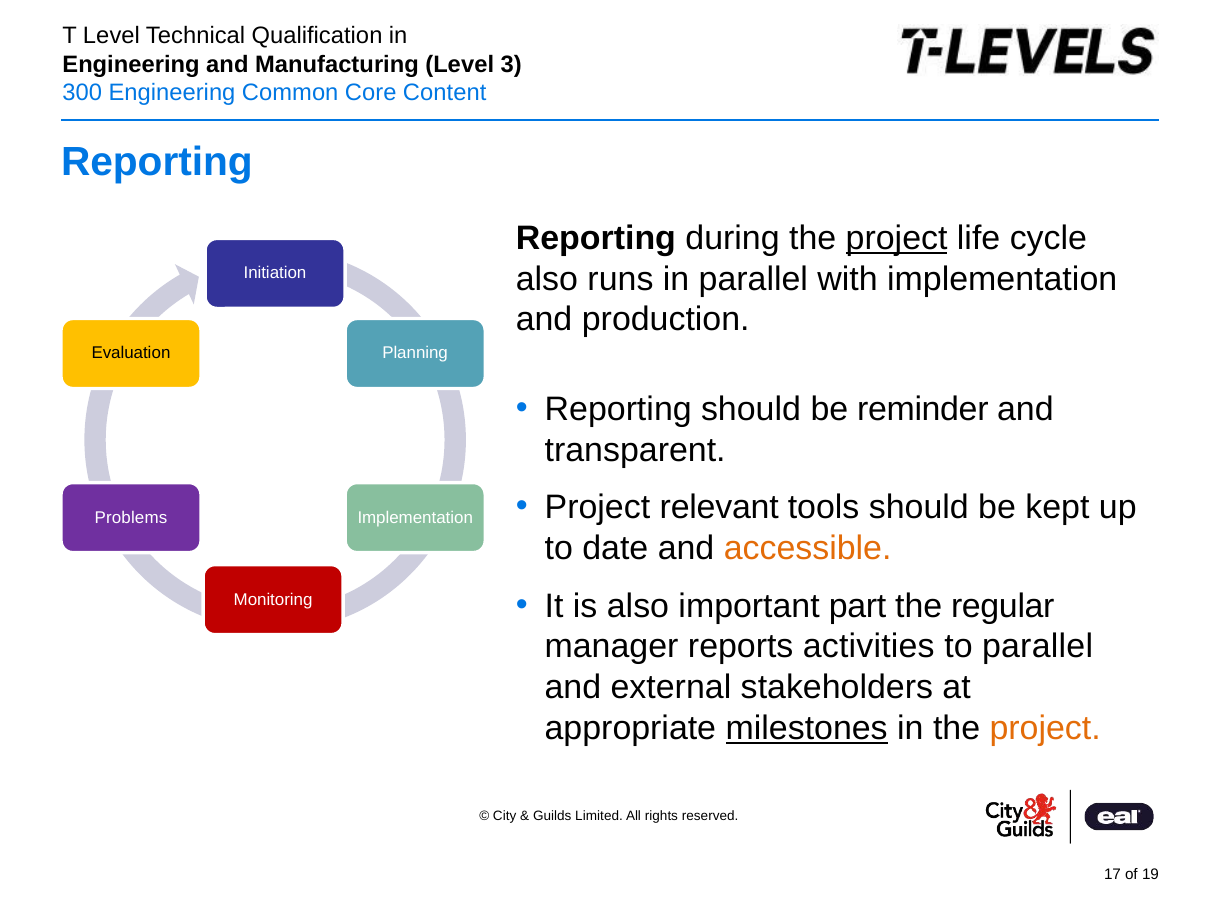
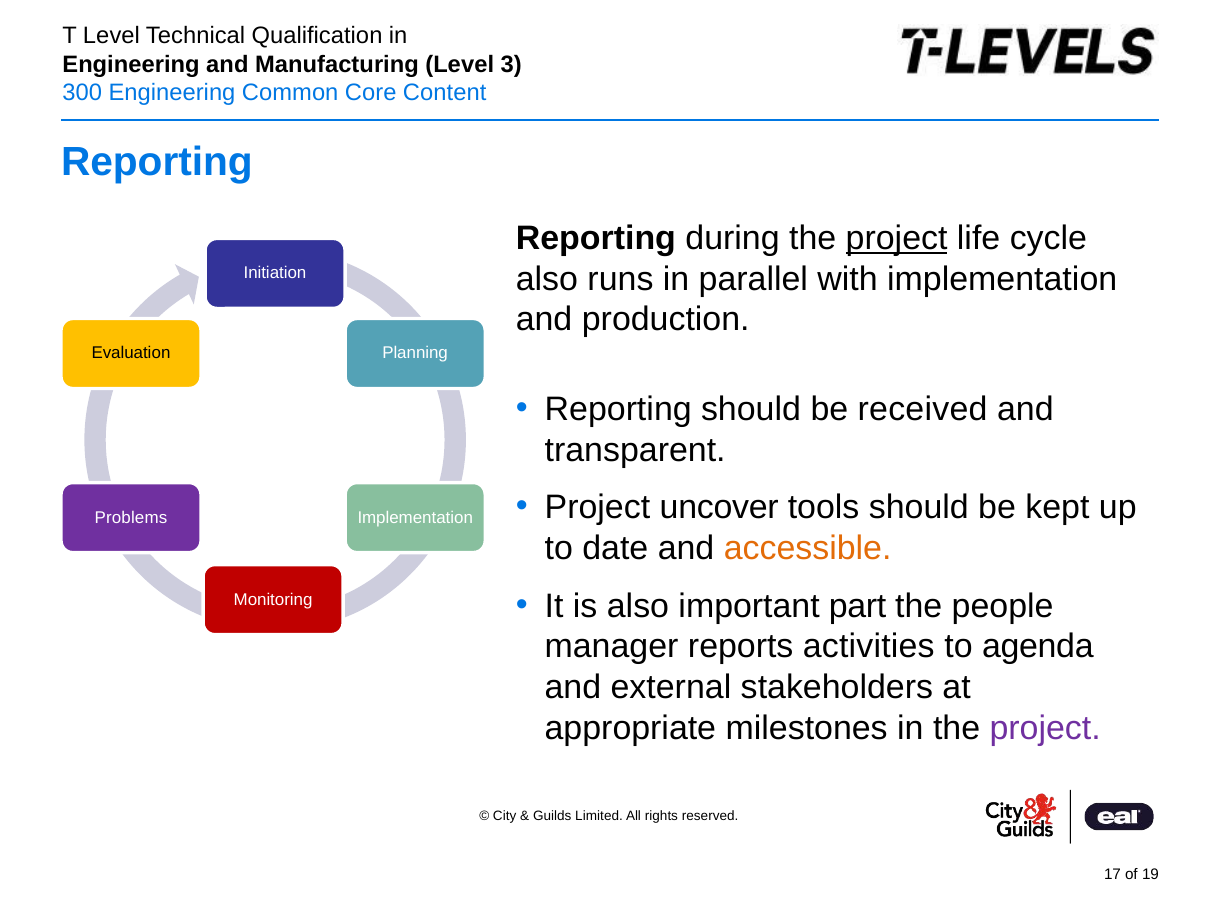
reminder: reminder -> received (923, 409)
relevant: relevant -> uncover (719, 508)
regular: regular -> people (1003, 606)
to parallel: parallel -> agenda (1038, 647)
milestones underline: present -> none (807, 728)
project colour: orange -> purple (1045, 728)
